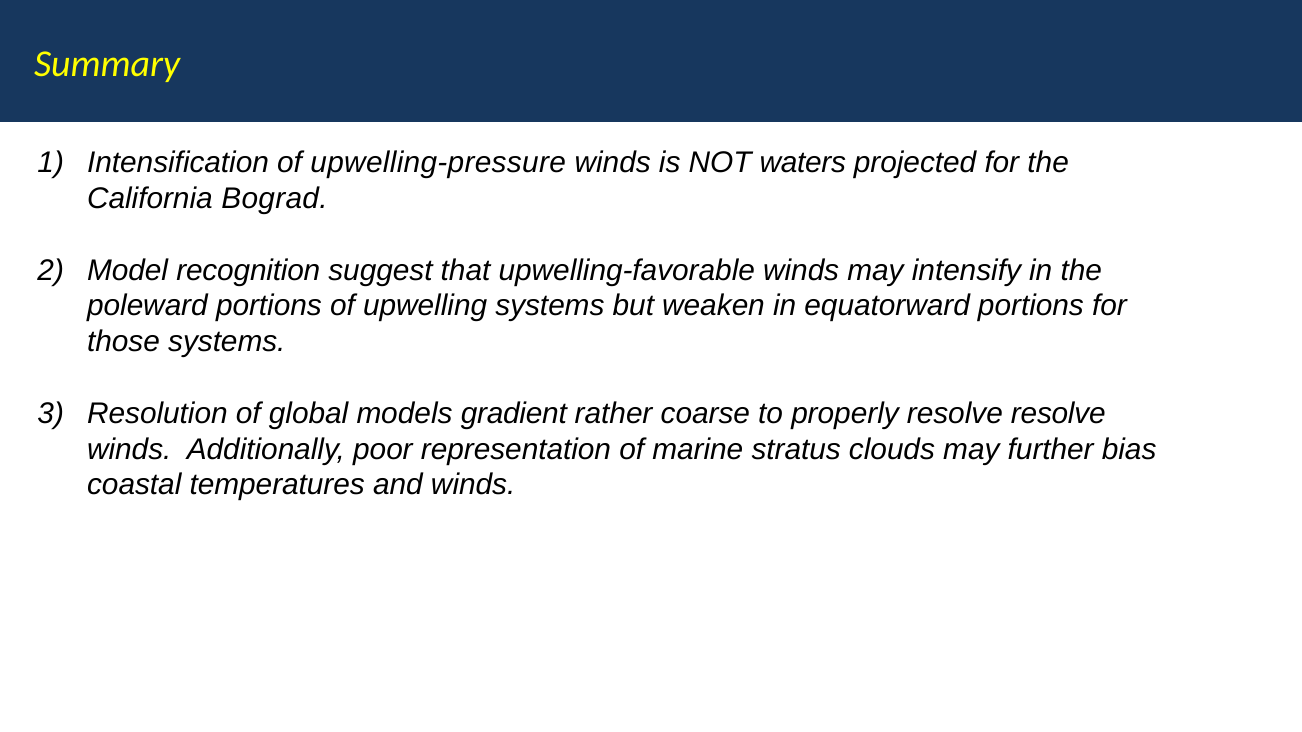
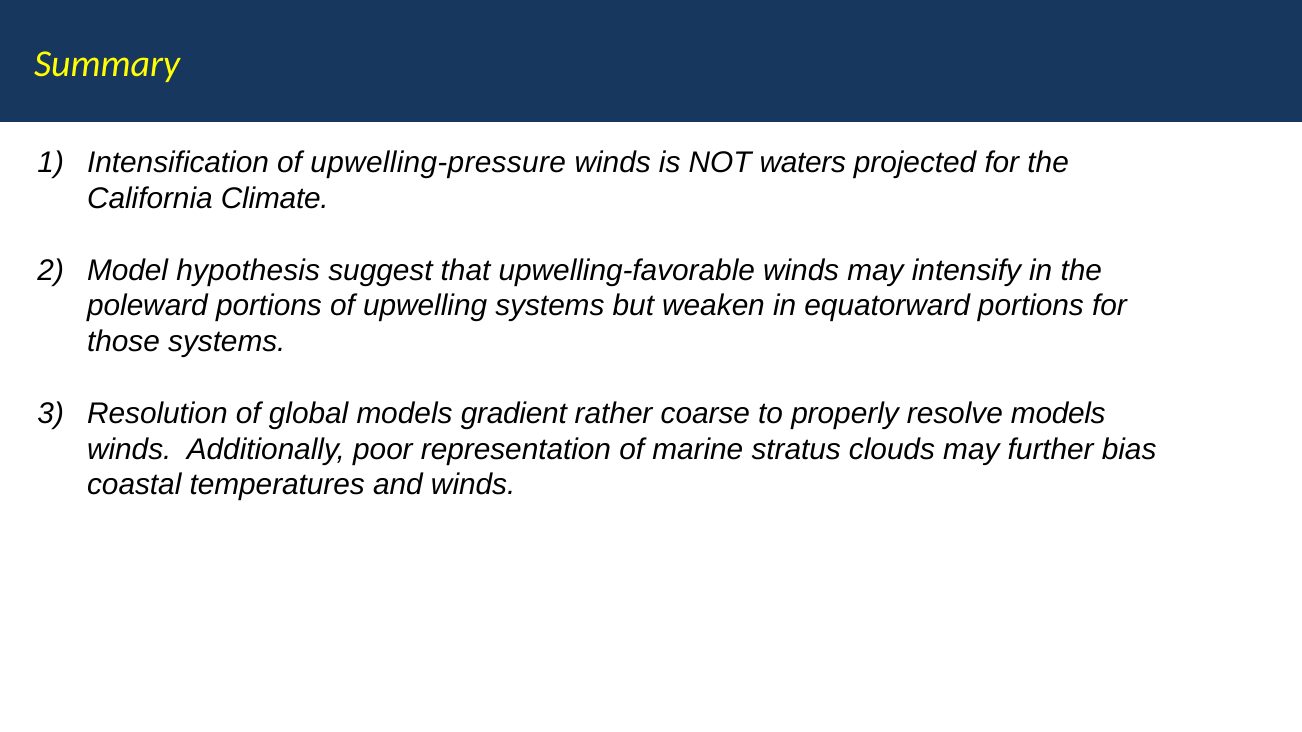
Bograd: Bograd -> Climate (275, 199)
recognition: recognition -> hypothesis (248, 270)
resolve resolve: resolve -> models (1058, 414)
